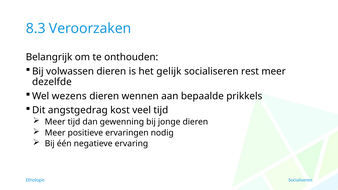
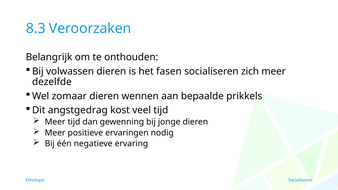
gelijk: gelijk -> fasen (169, 71)
rest: rest -> zich (250, 71)
wezens: wezens -> zomaar (69, 96)
